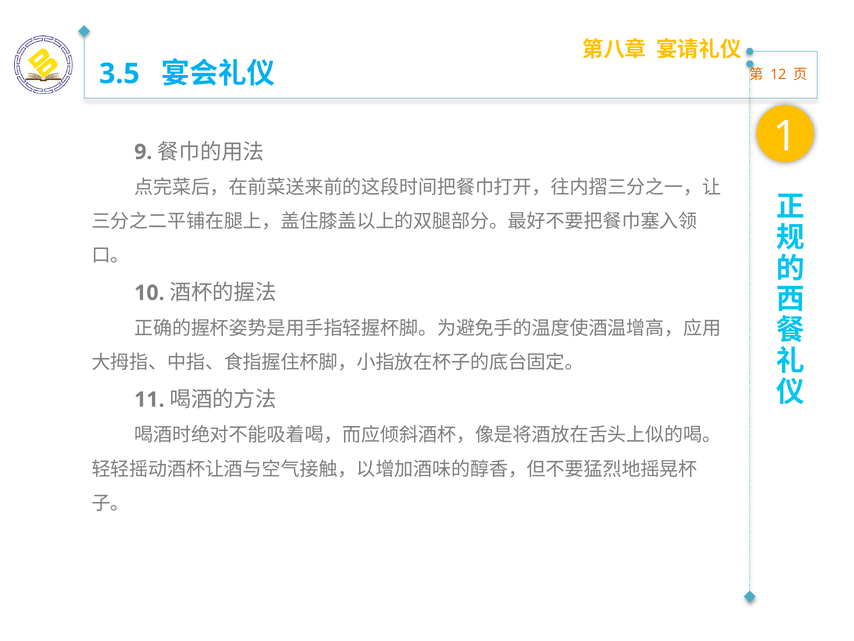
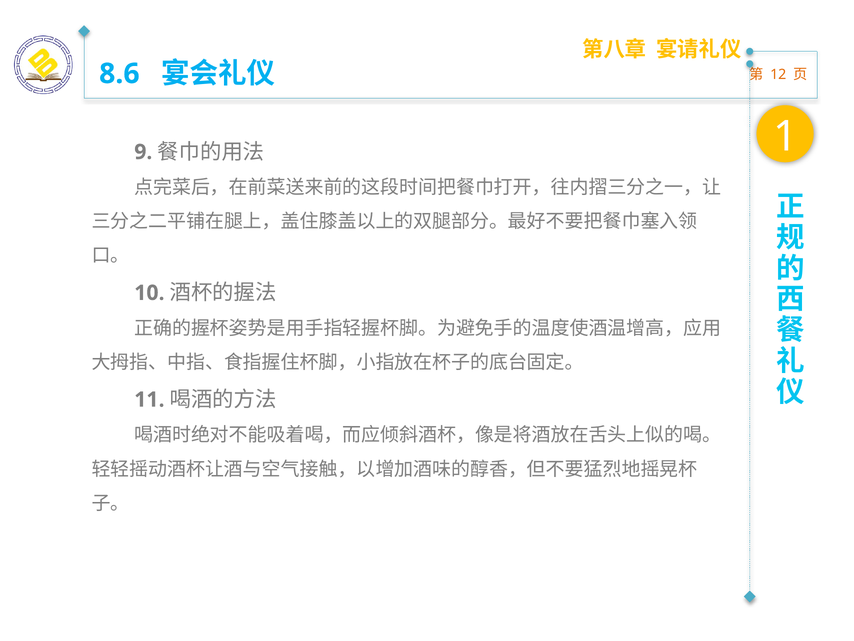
3.5: 3.5 -> 8.6 (119, 74)
